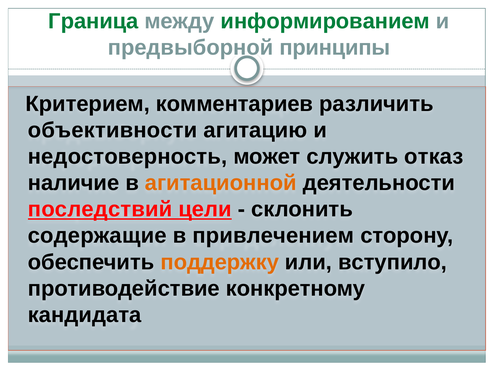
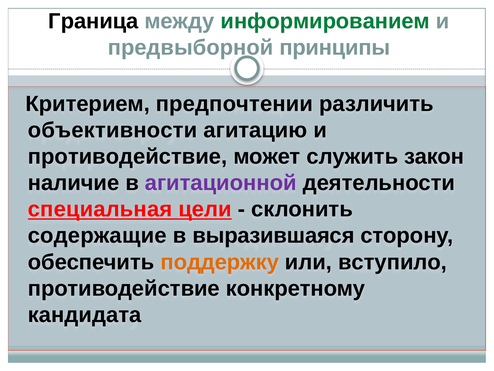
Граница colour: green -> black (93, 21)
комментариев: комментариев -> предпочтении (234, 104)
недостоверность: недостоверность -> противодействие (128, 156)
отказ: отказ -> закон (434, 156)
агитационной colour: orange -> purple (221, 183)
последствий: последствий -> специальная (100, 209)
привлечением: привлечением -> выразившаяся (273, 235)
